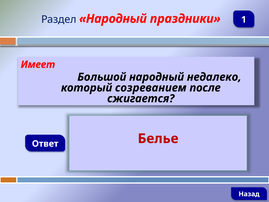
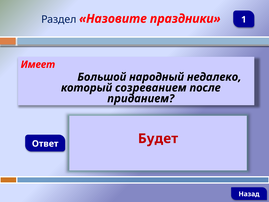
Раздел Народный: Народный -> Назовите (113, 19)
сжигается: сжигается -> приданием (141, 98)
Белье: Белье -> Будет (158, 138)
